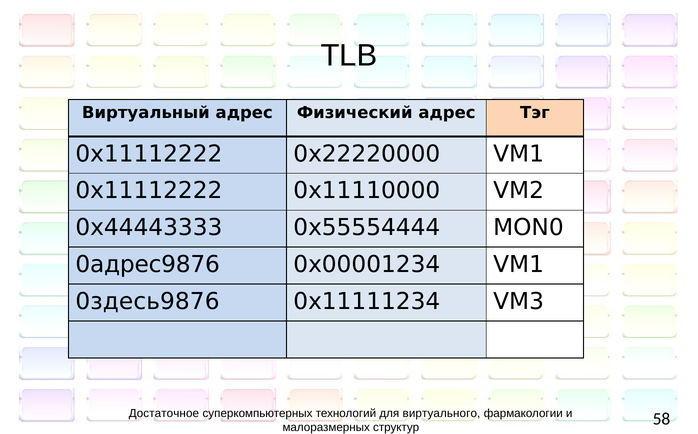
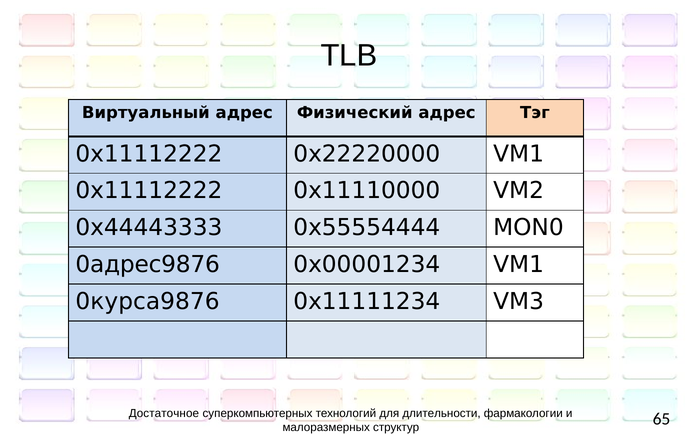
0здесь9876: 0здесь9876 -> 0курса9876 (148, 302)
виртуального: виртуального -> длительности (442, 414)
58: 58 -> 65 (661, 419)
